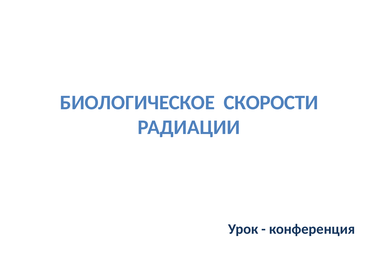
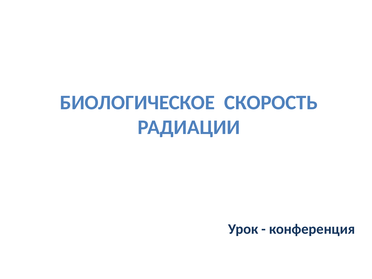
СКОРОСТИ: СКОРОСТИ -> СКОРОСТЬ (271, 102)
